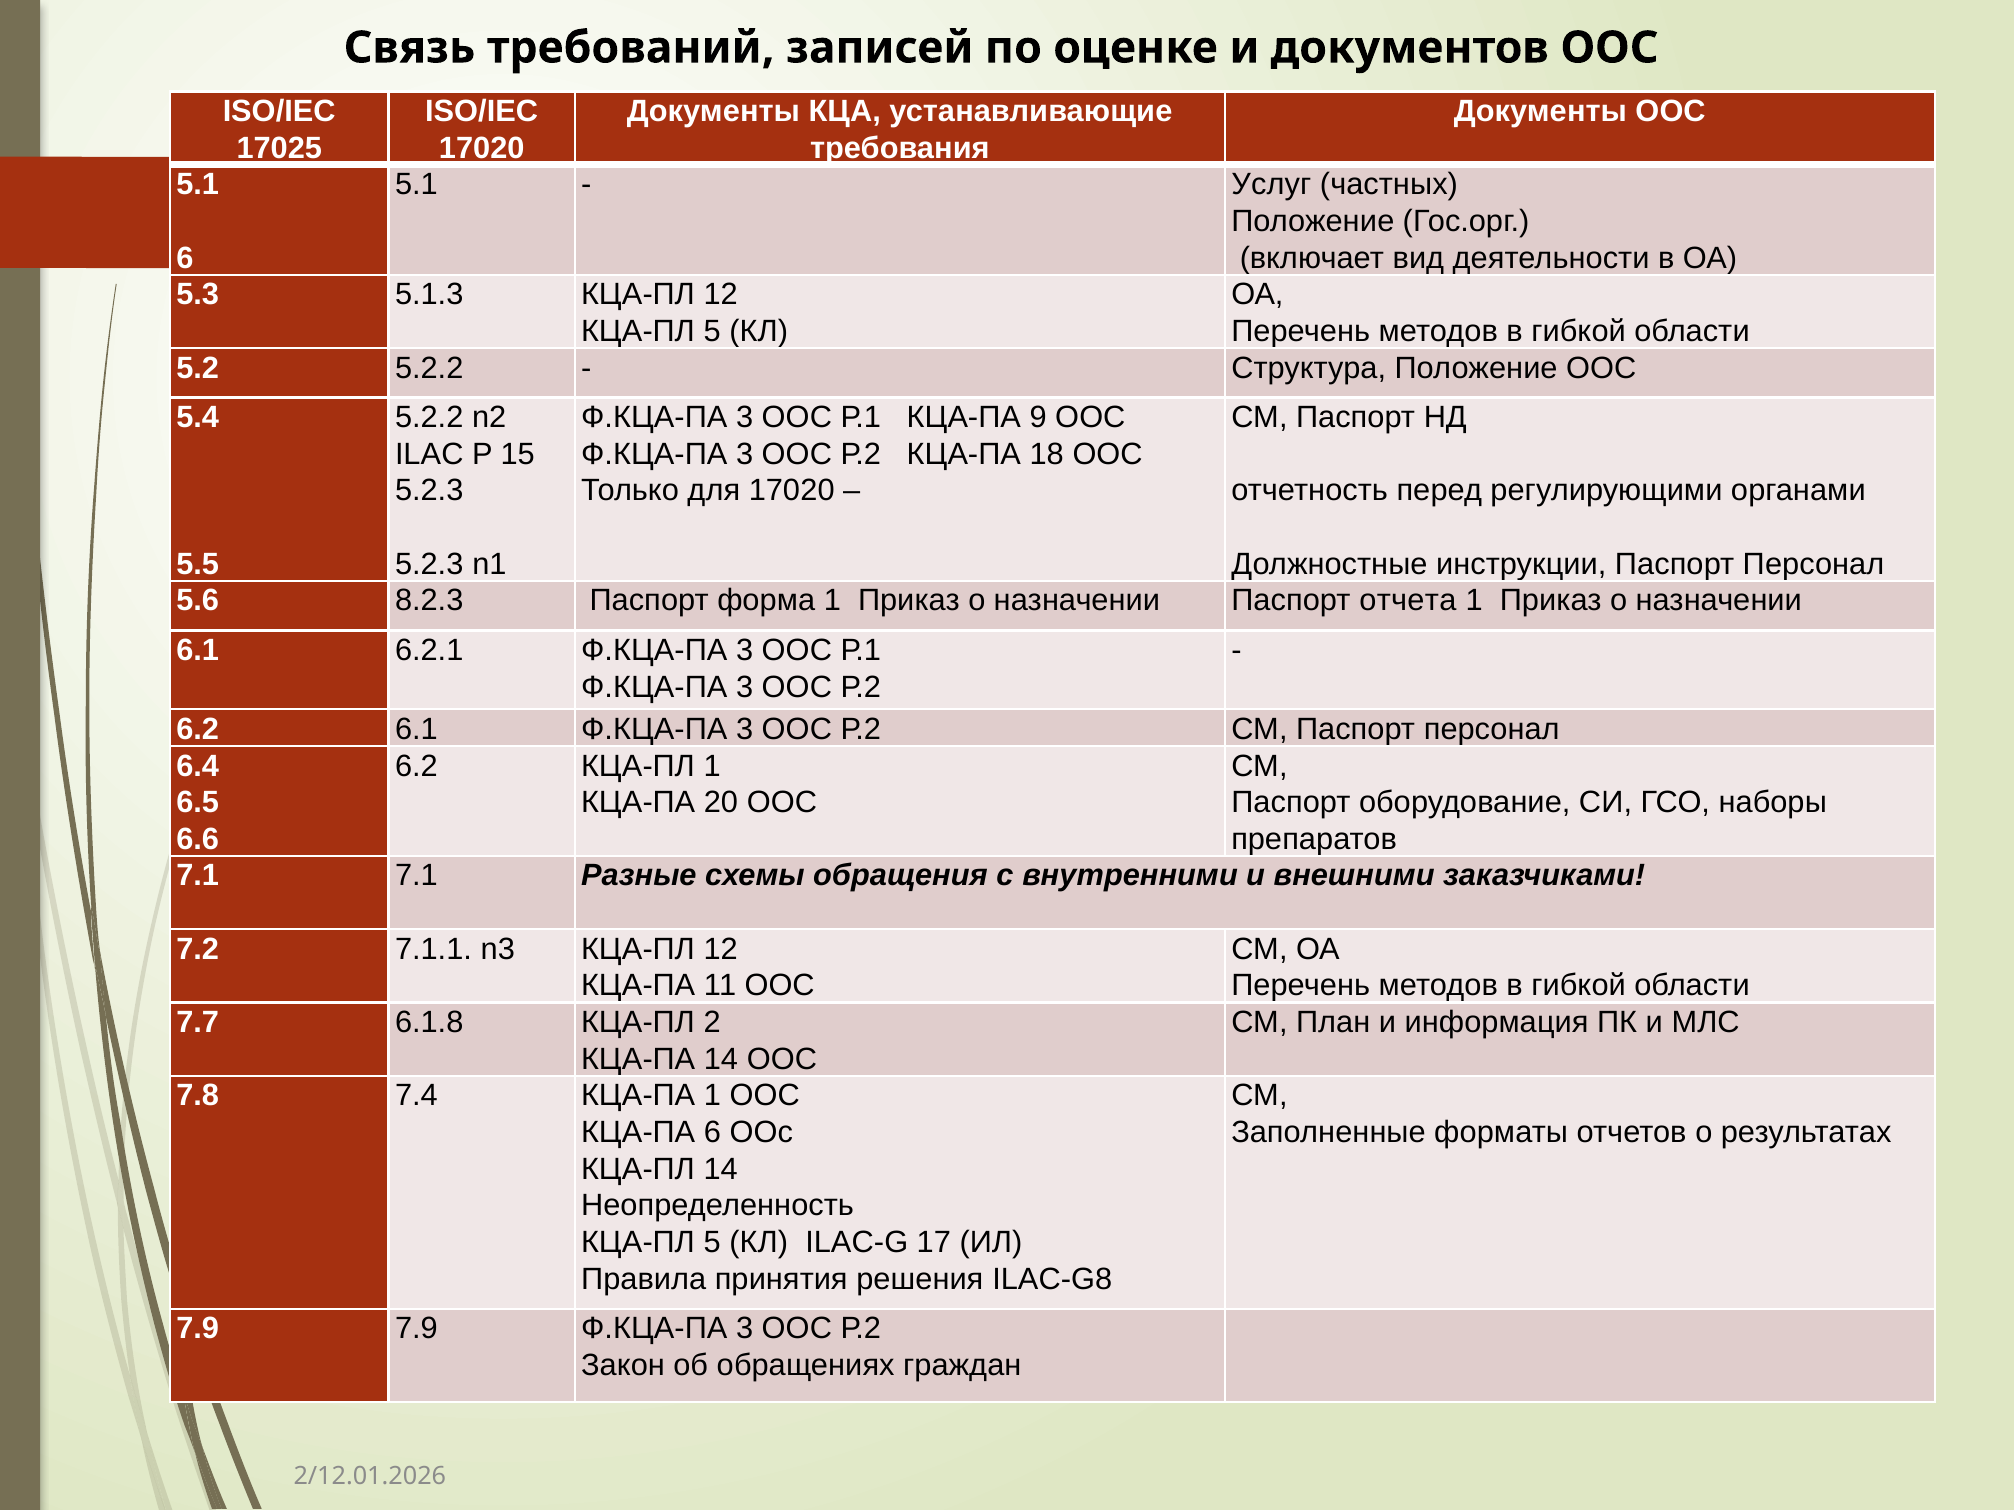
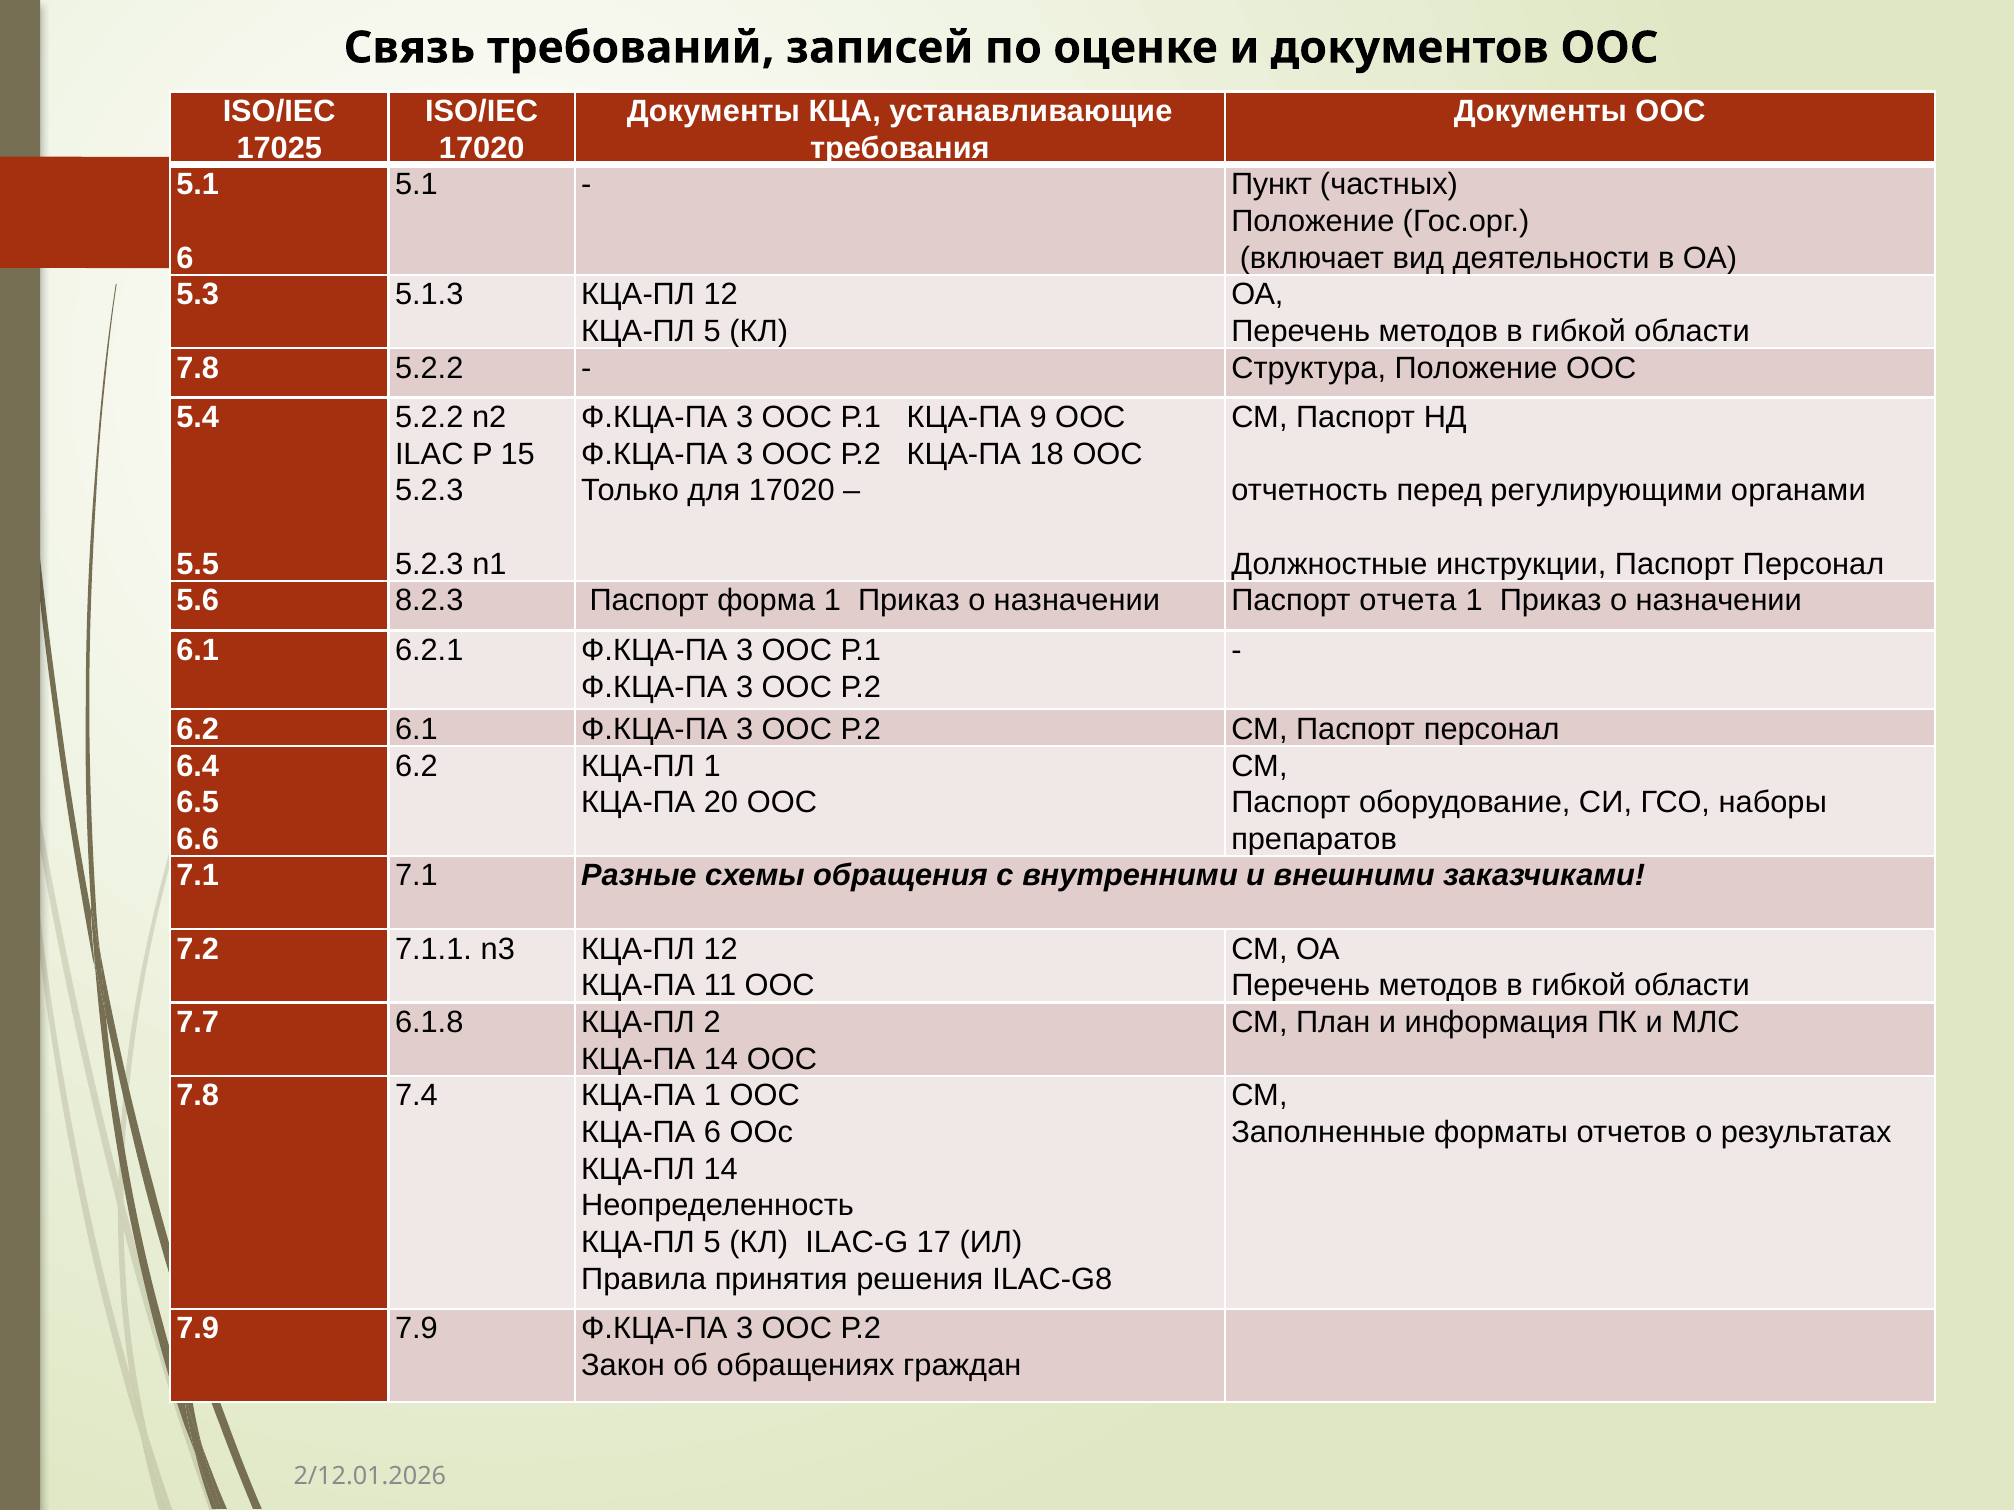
Услуг: Услуг -> Пункт (1272, 185)
5.2: 5.2 -> 7.8 (198, 368)
